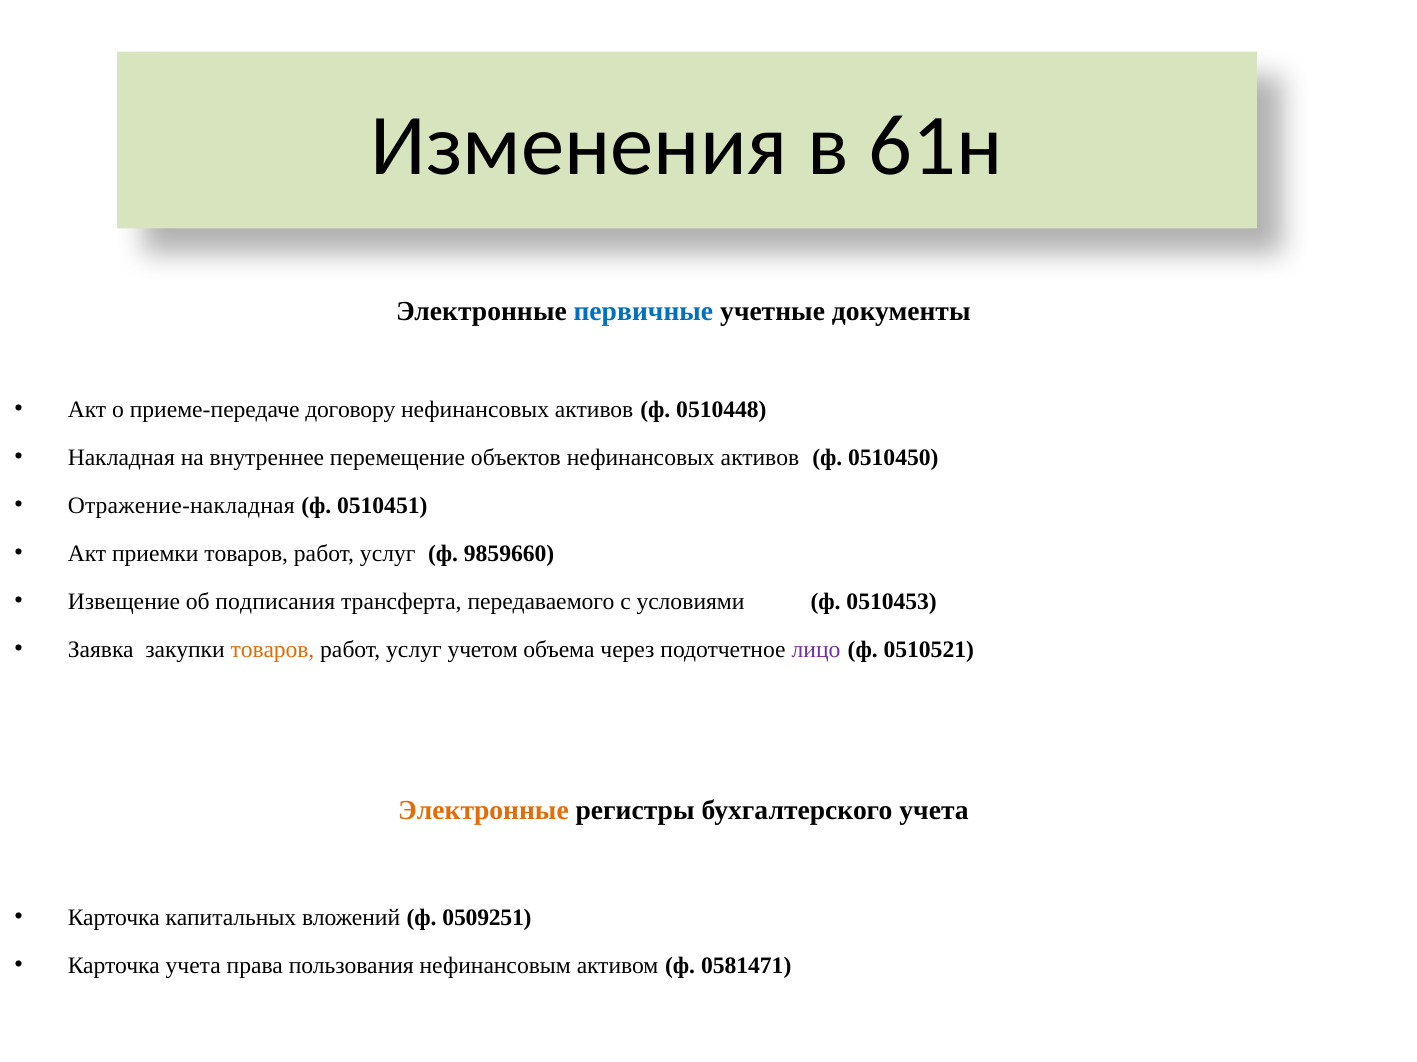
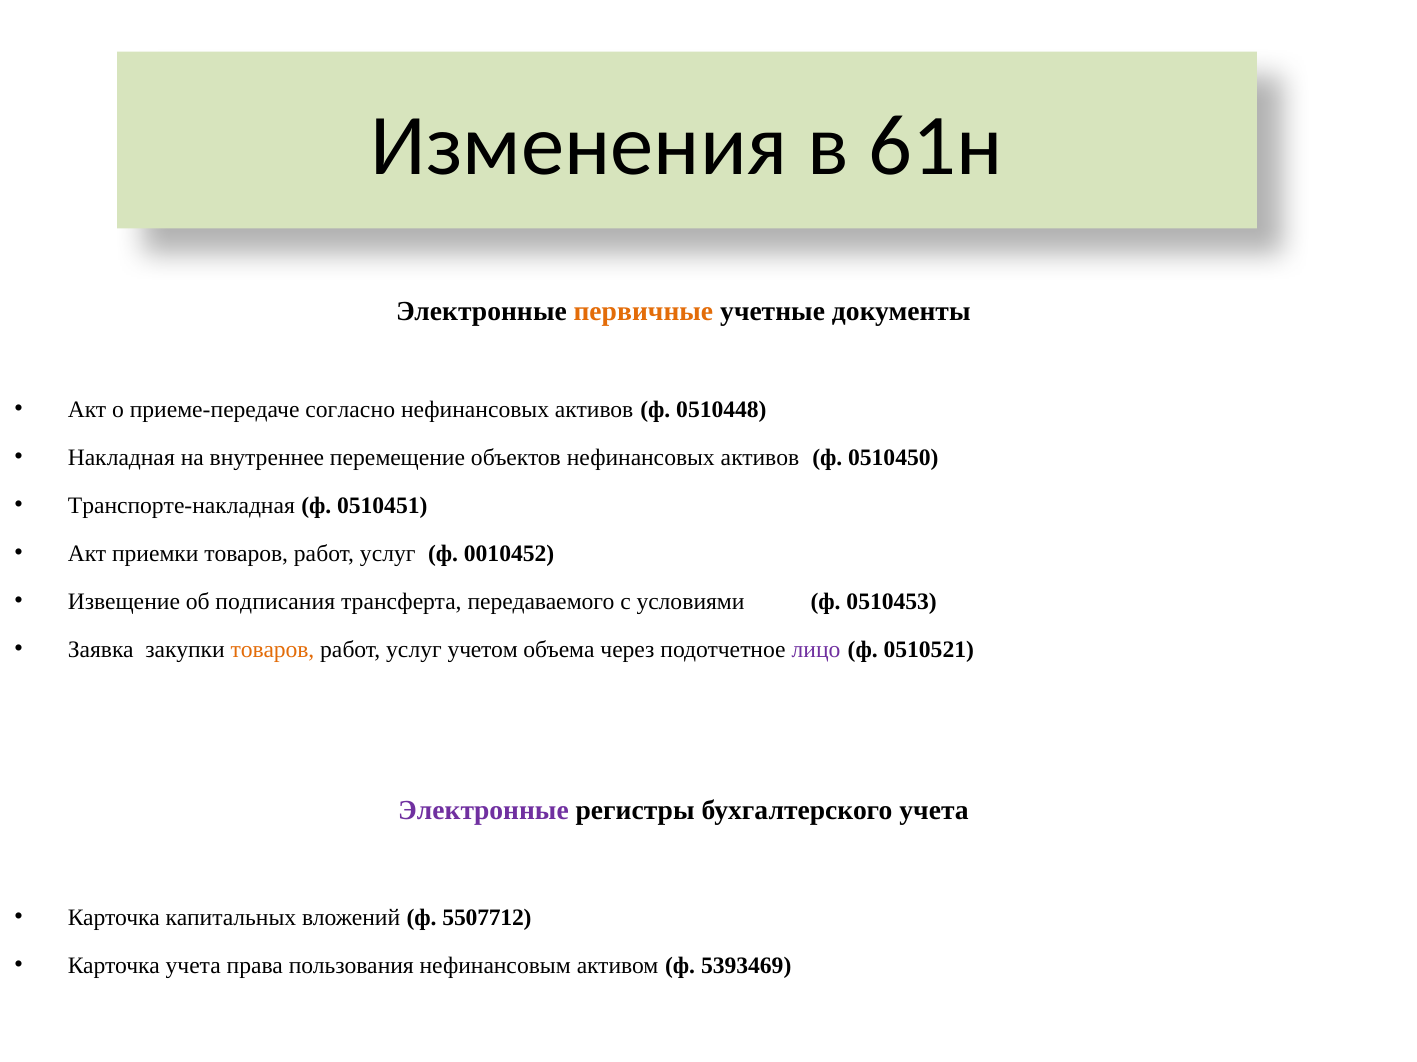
первичные colour: blue -> orange (643, 311)
договору: договору -> согласно (350, 410)
Отражение-накладная: Отражение-накладная -> Транспорте-накладная (181, 506)
9859660: 9859660 -> 0010452 (509, 554)
Электронные colour: orange -> purple (483, 811)
0509251: 0509251 -> 5507712 (487, 918)
0581471: 0581471 -> 5393469 (746, 966)
